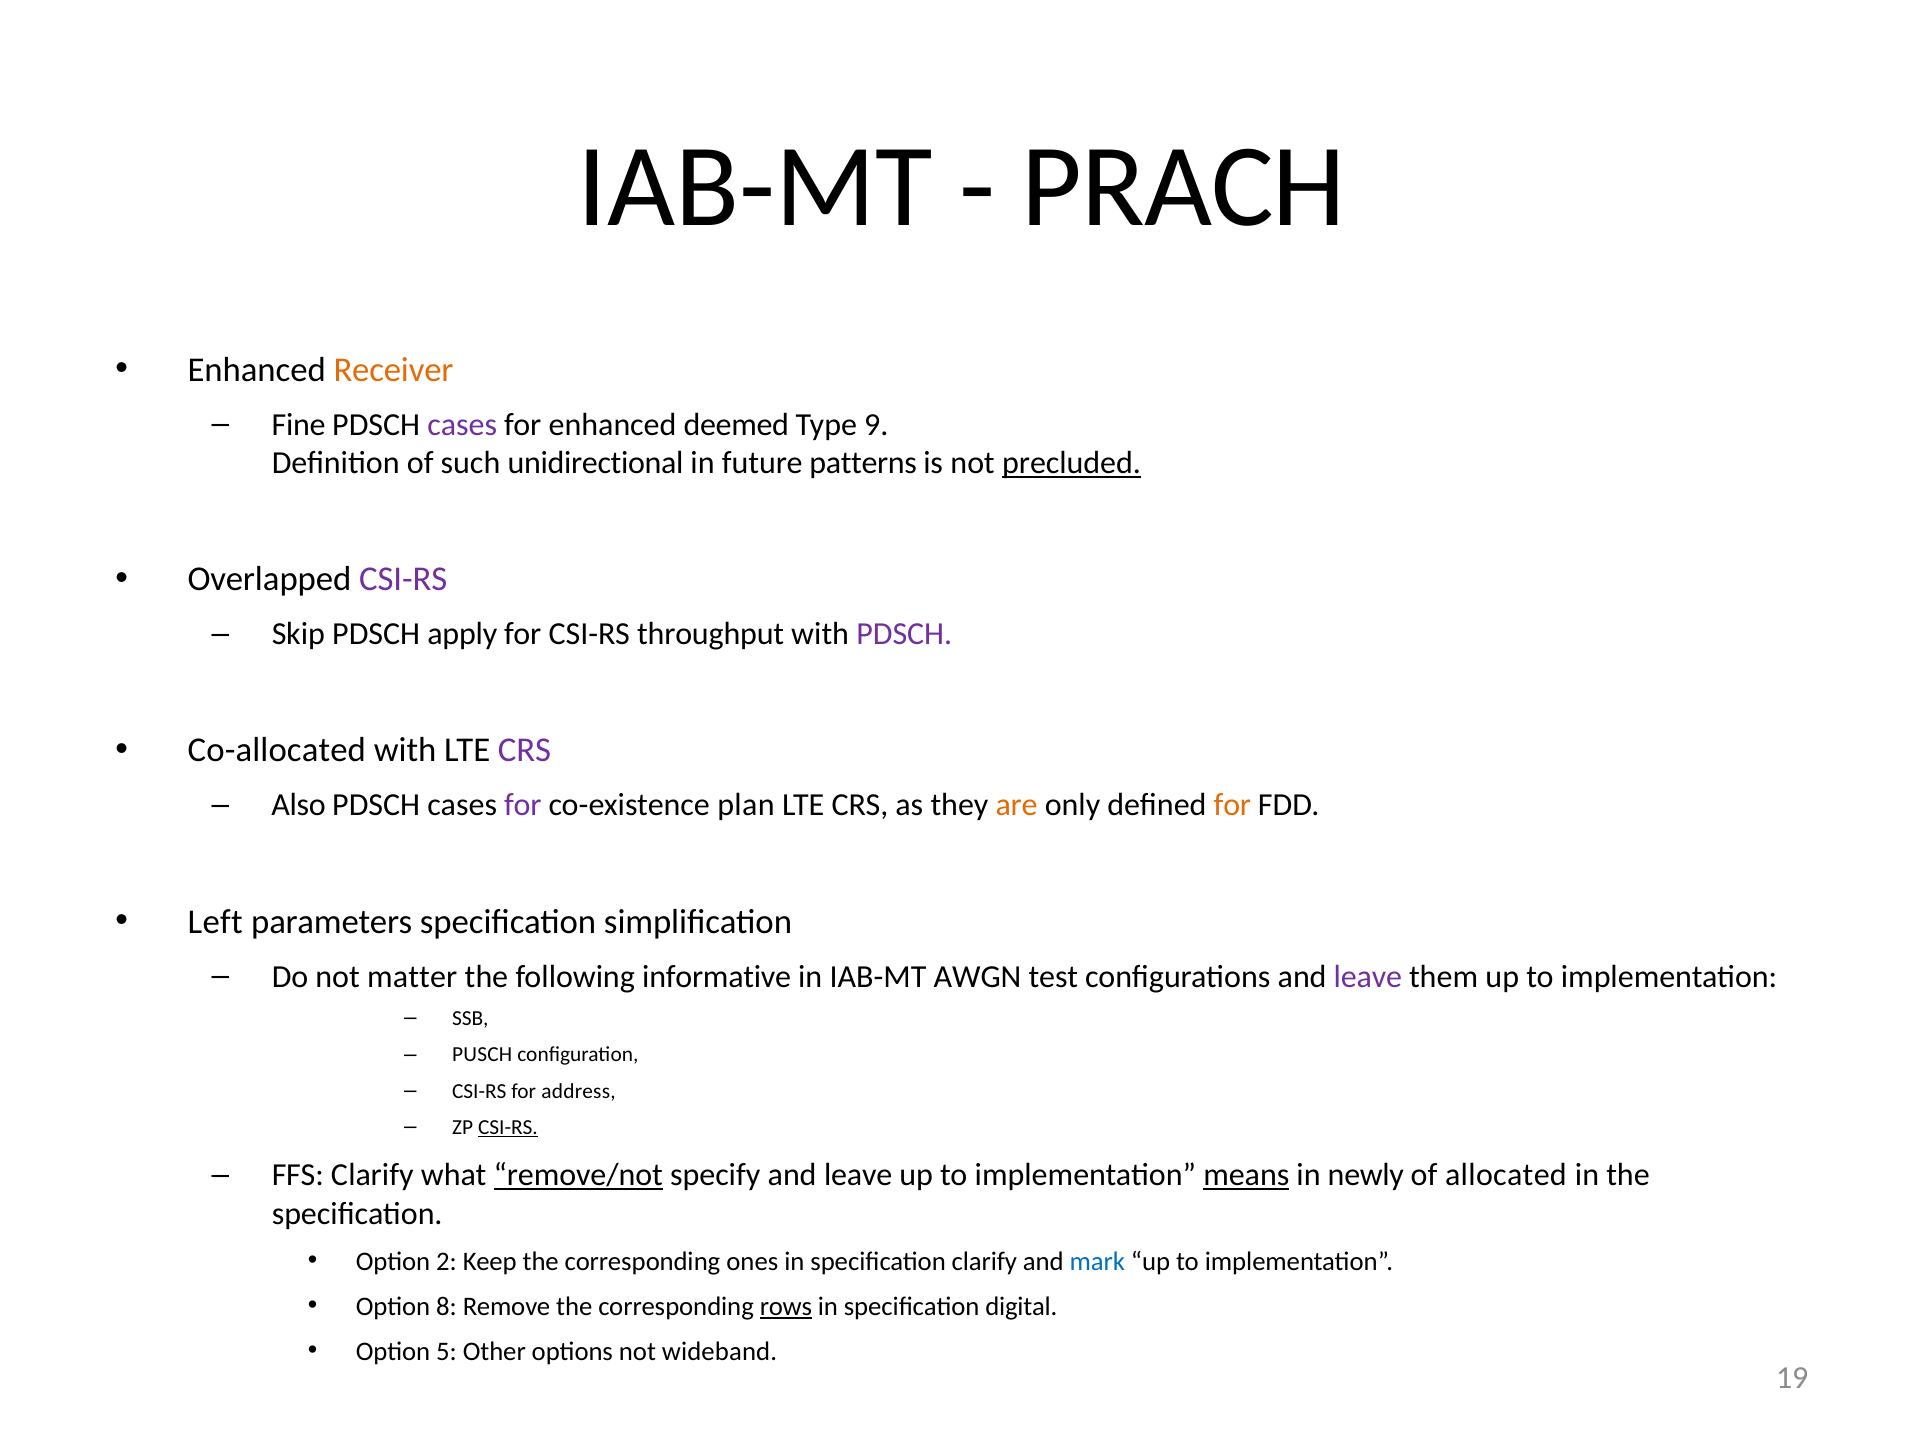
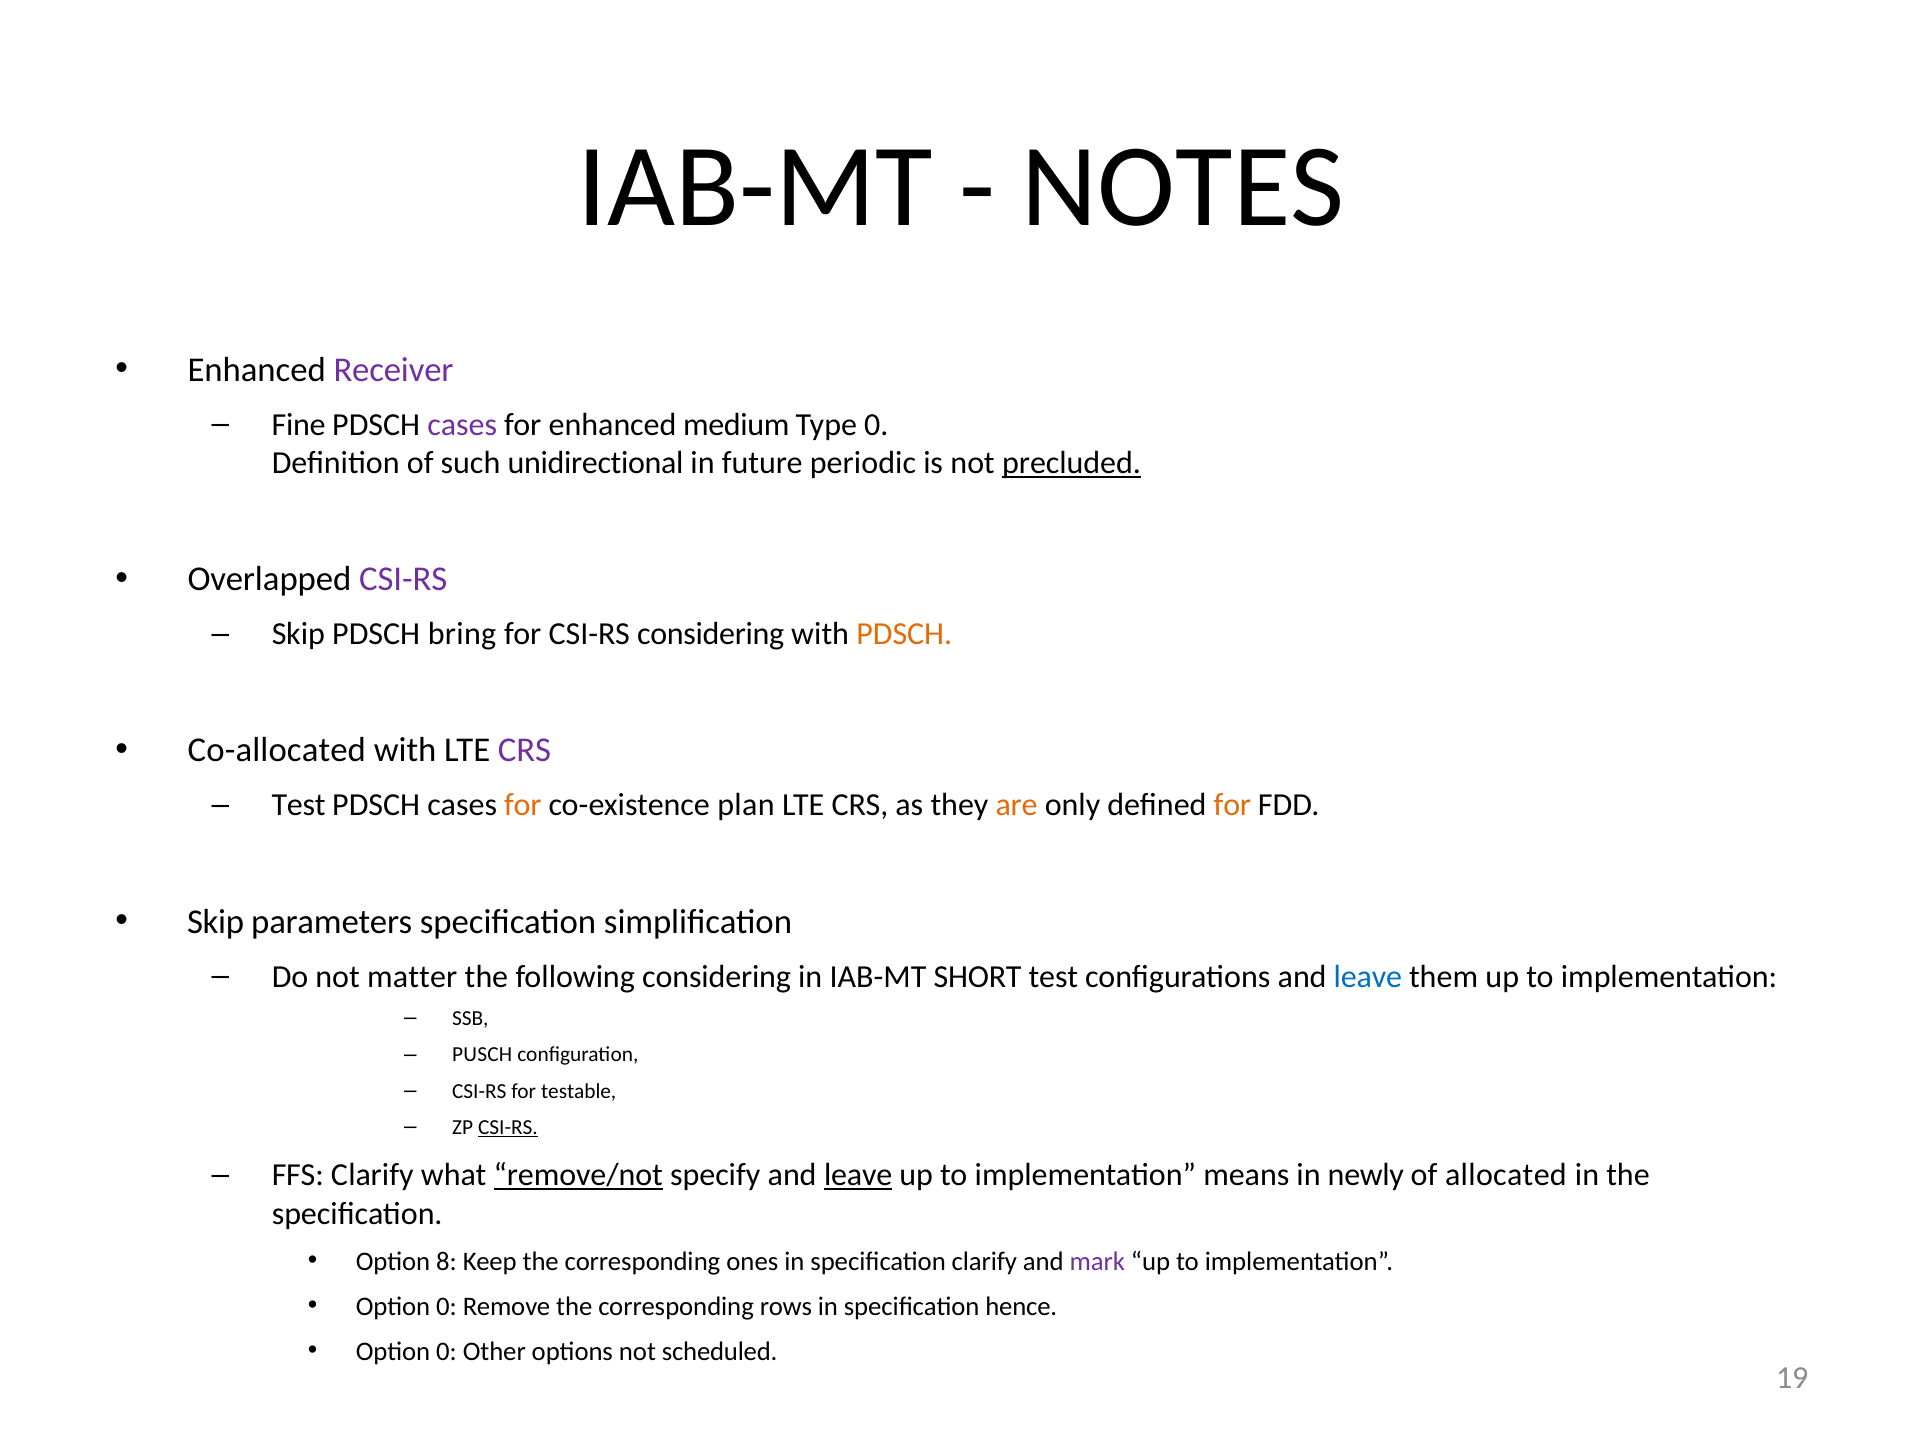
PRACH: PRACH -> NOTES (1183, 186)
Receiver colour: orange -> purple (394, 370)
deemed: deemed -> medium (736, 425)
Type 9: 9 -> 0 (876, 425)
patterns: patterns -> periodic (863, 463)
apply: apply -> bring (462, 634)
CSI-RS throughput: throughput -> considering (711, 634)
PDSCH colour: purple -> orange (904, 634)
Also: Also -> Test (299, 805)
for colour: purple -> orange (523, 805)
Left: Left -> Skip (216, 922)
following informative: informative -> considering (717, 977)
AWGN: AWGN -> SHORT (978, 977)
leave colour: purple -> blue (1368, 977)
address: address -> testable (579, 1091)
leave underline: none -> present (858, 1175)
means underline: present -> none (1246, 1175)
2: 2 -> 8 (446, 1261)
mark colour: blue -> purple (1097, 1261)
8: 8 -> 0 (446, 1306)
rows underline: present -> none (786, 1306)
digital: digital -> hence (1021, 1306)
5: 5 -> 0 (446, 1351)
wideband: wideband -> scheduled (720, 1351)
